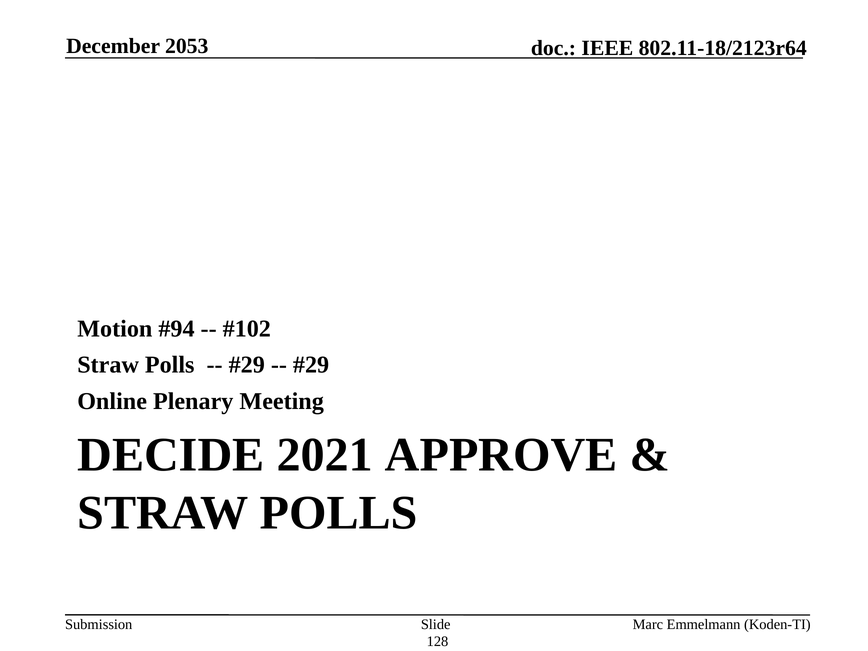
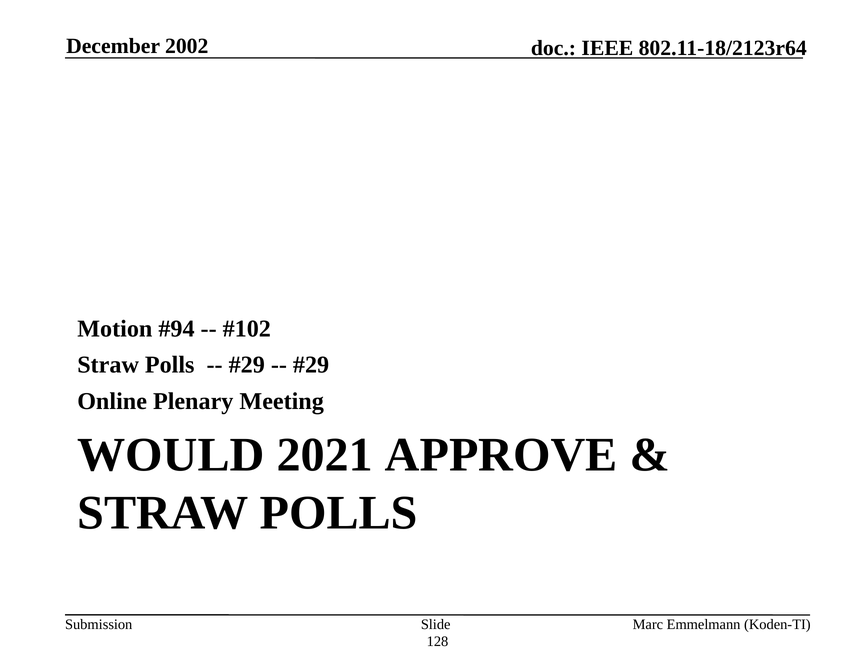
2053: 2053 -> 2002 (187, 46)
DECIDE: DECIDE -> WOULD (171, 455)
